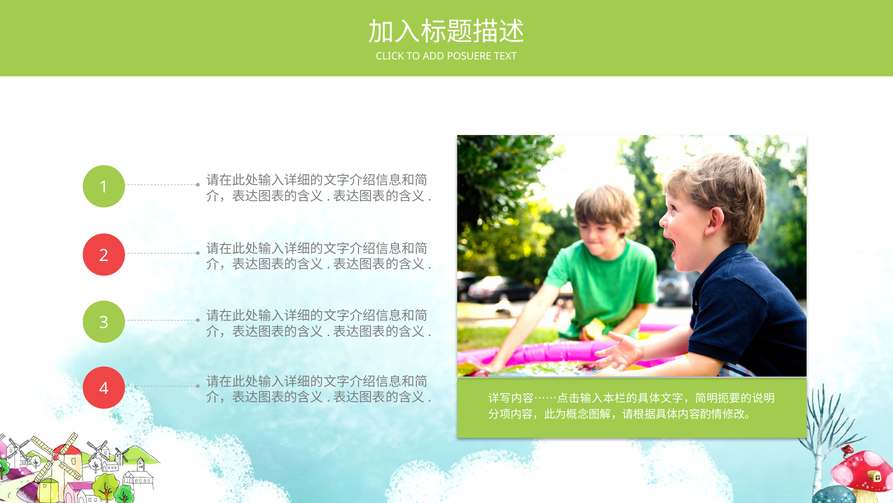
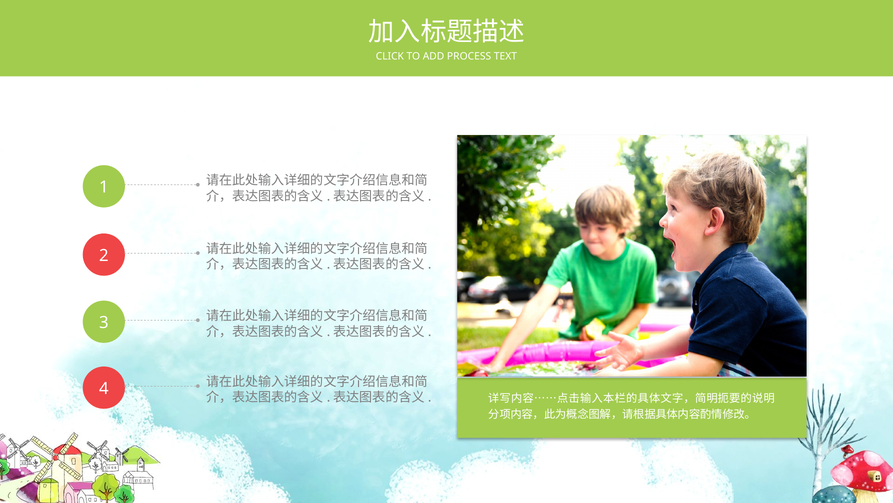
POSUERE: POSUERE -> PROCESS (469, 56)
